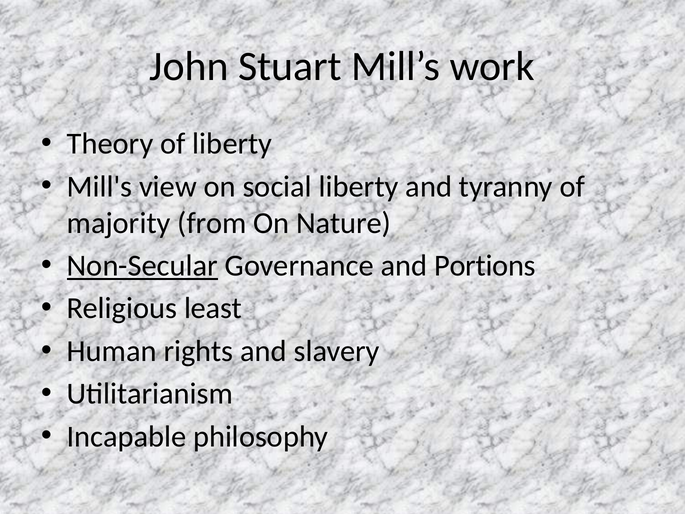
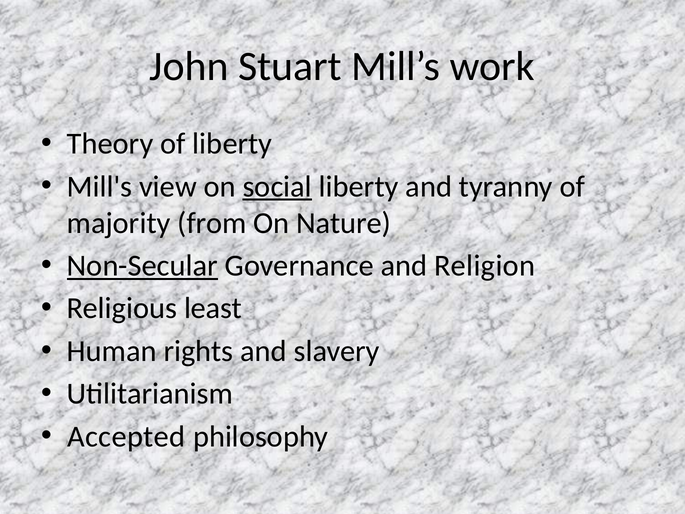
social underline: none -> present (277, 186)
Portions: Portions -> Religion (485, 266)
Incapable: Incapable -> Accepted (126, 436)
